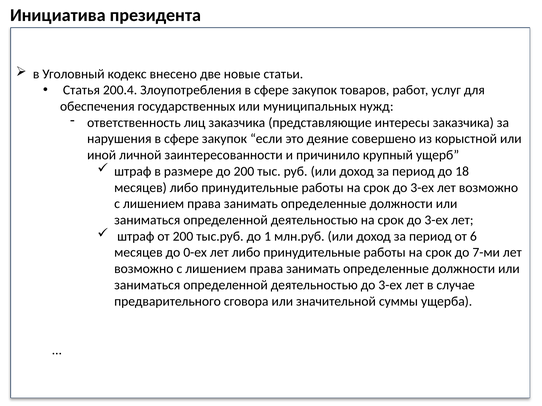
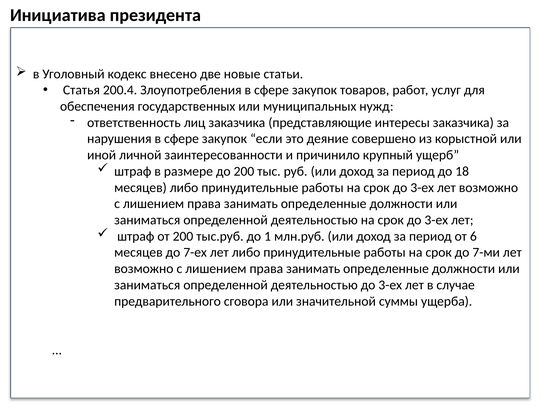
0-ех: 0-ех -> 7-ех (195, 253)
